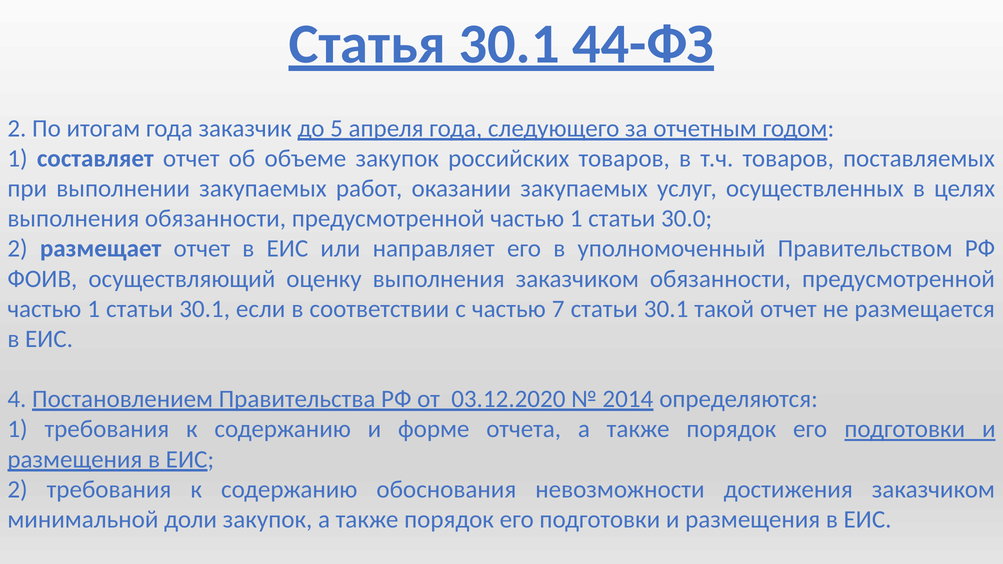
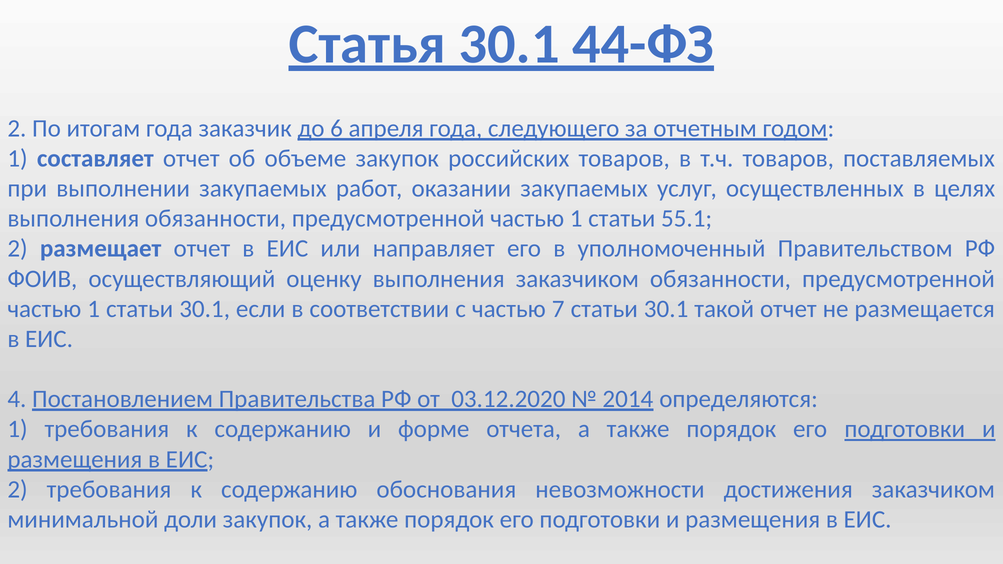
5: 5 -> 6 (337, 128)
30.0: 30.0 -> 55.1 (687, 219)
